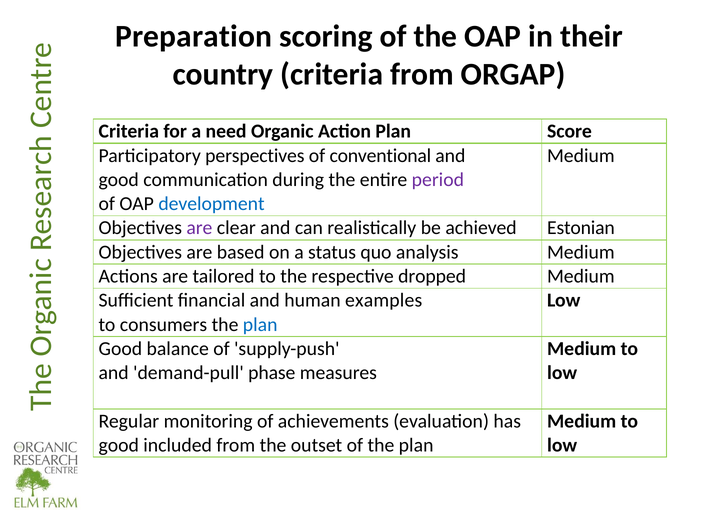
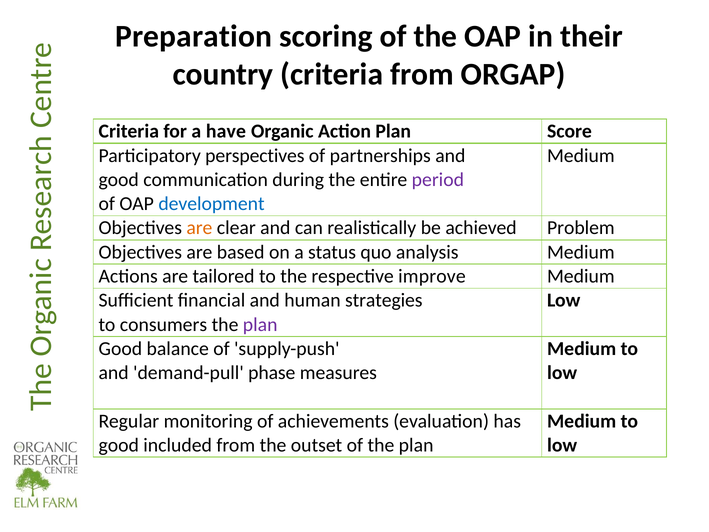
need: need -> have (226, 131)
conventional: conventional -> partnerships (380, 156)
are colour: purple -> orange (199, 228)
Estonian: Estonian -> Problem (581, 228)
dropped: dropped -> improve (432, 276)
examples: examples -> strategies (384, 300)
plan colour: blue -> purple (260, 324)
